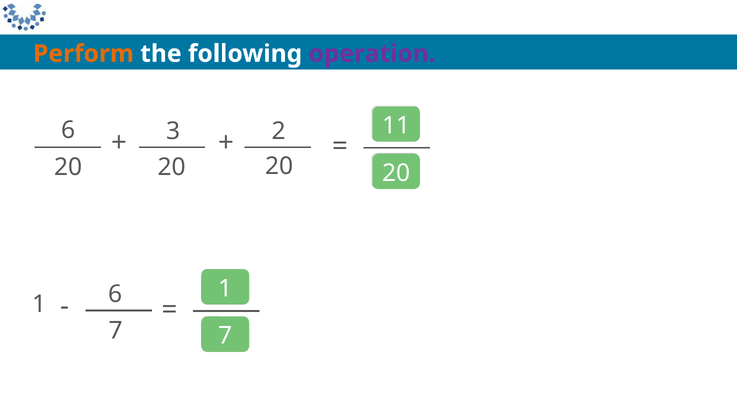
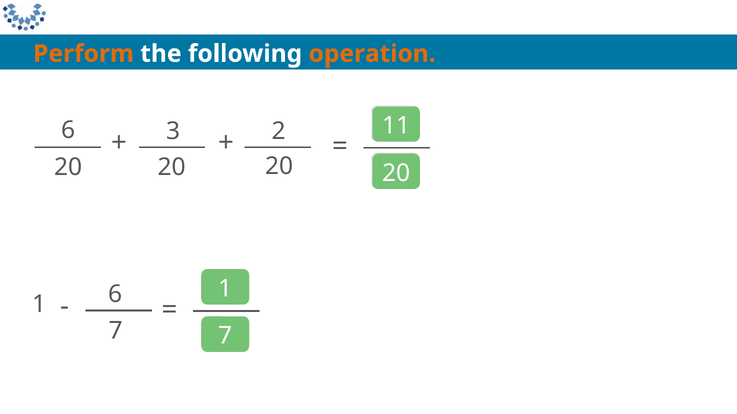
operation colour: purple -> orange (372, 54)
